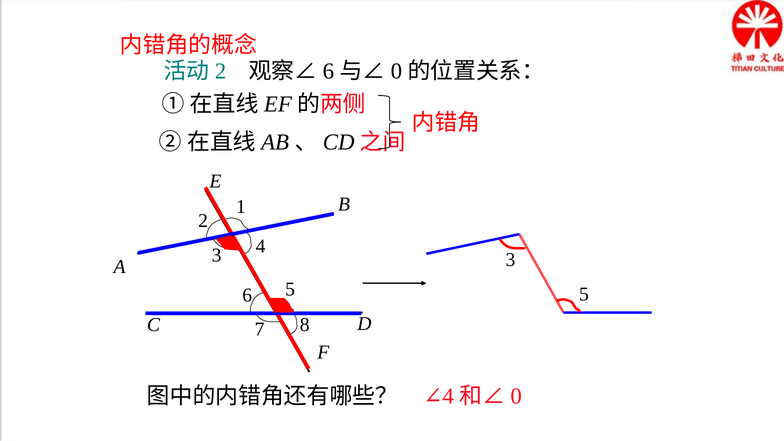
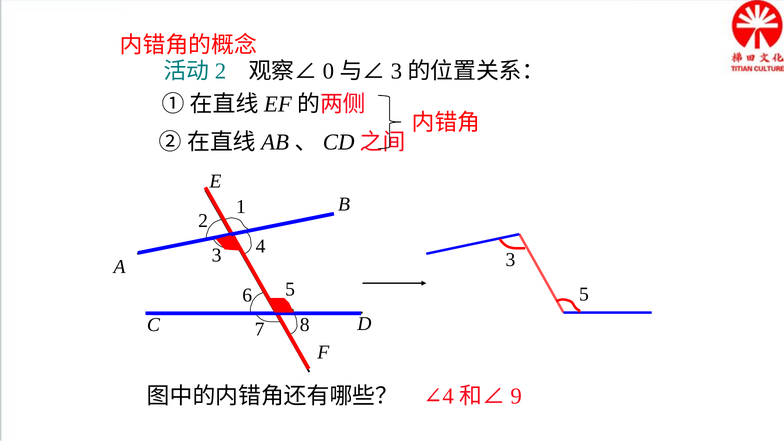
6: 6 -> 0 (328, 71)
0: 0 -> 3 (396, 71)
0: 0 -> 9 (516, 396)
